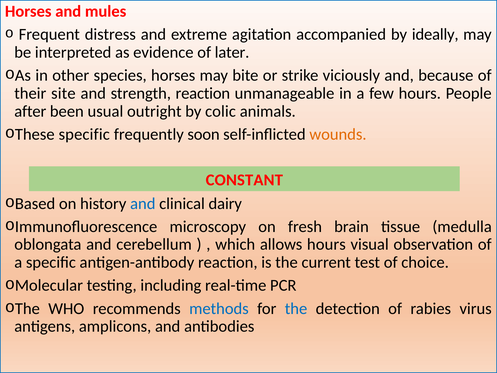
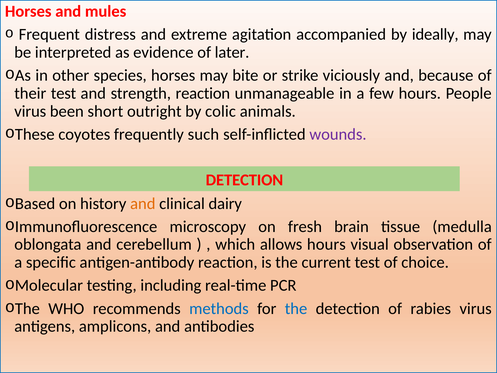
their site: site -> test (64, 93)
after: after -> virus (30, 111)
usual: usual -> short (105, 111)
These specific: specific -> coyotes (84, 134)
soon: soon -> such (203, 134)
wounds colour: orange -> purple (338, 134)
CONSTANT: CONSTANT -> DETECTION (244, 180)
and colour: blue -> orange (143, 203)
